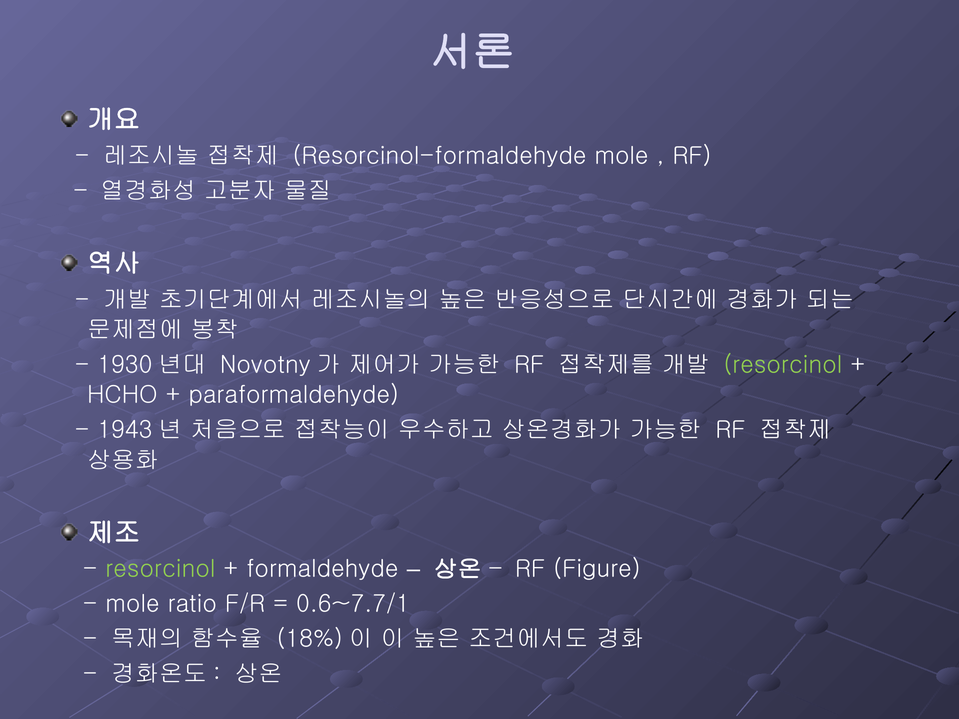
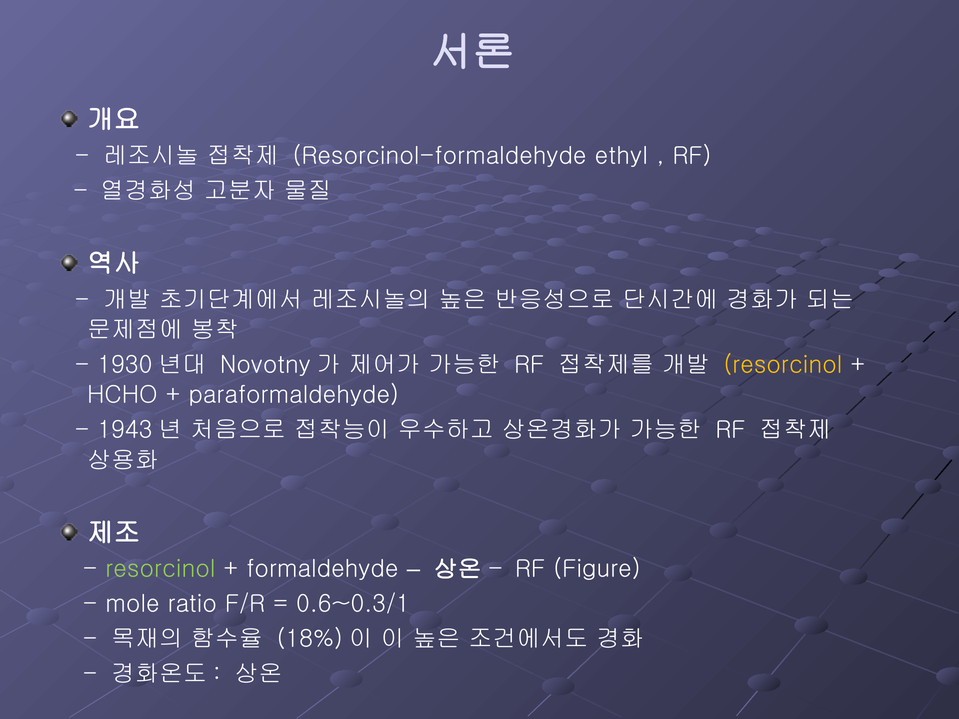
Resorcinol-formaldehyde mole: mole -> ethyl (621, 156)
resorcinol colour: light green -> yellow (783, 365)
0.6~7.7/1: 0.6~7.7/1 -> 0.6~0.3/1 (353, 604)
